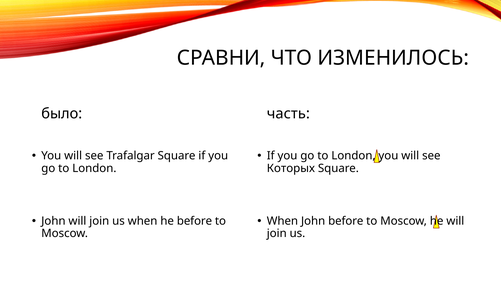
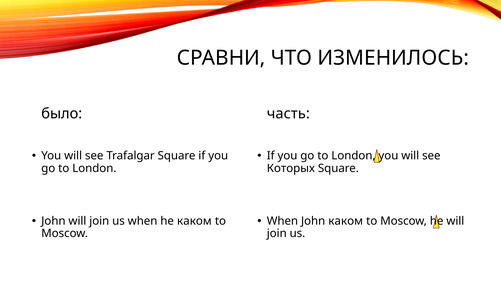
he before: before -> каком (194, 221)
John before: before -> каком (346, 221)
